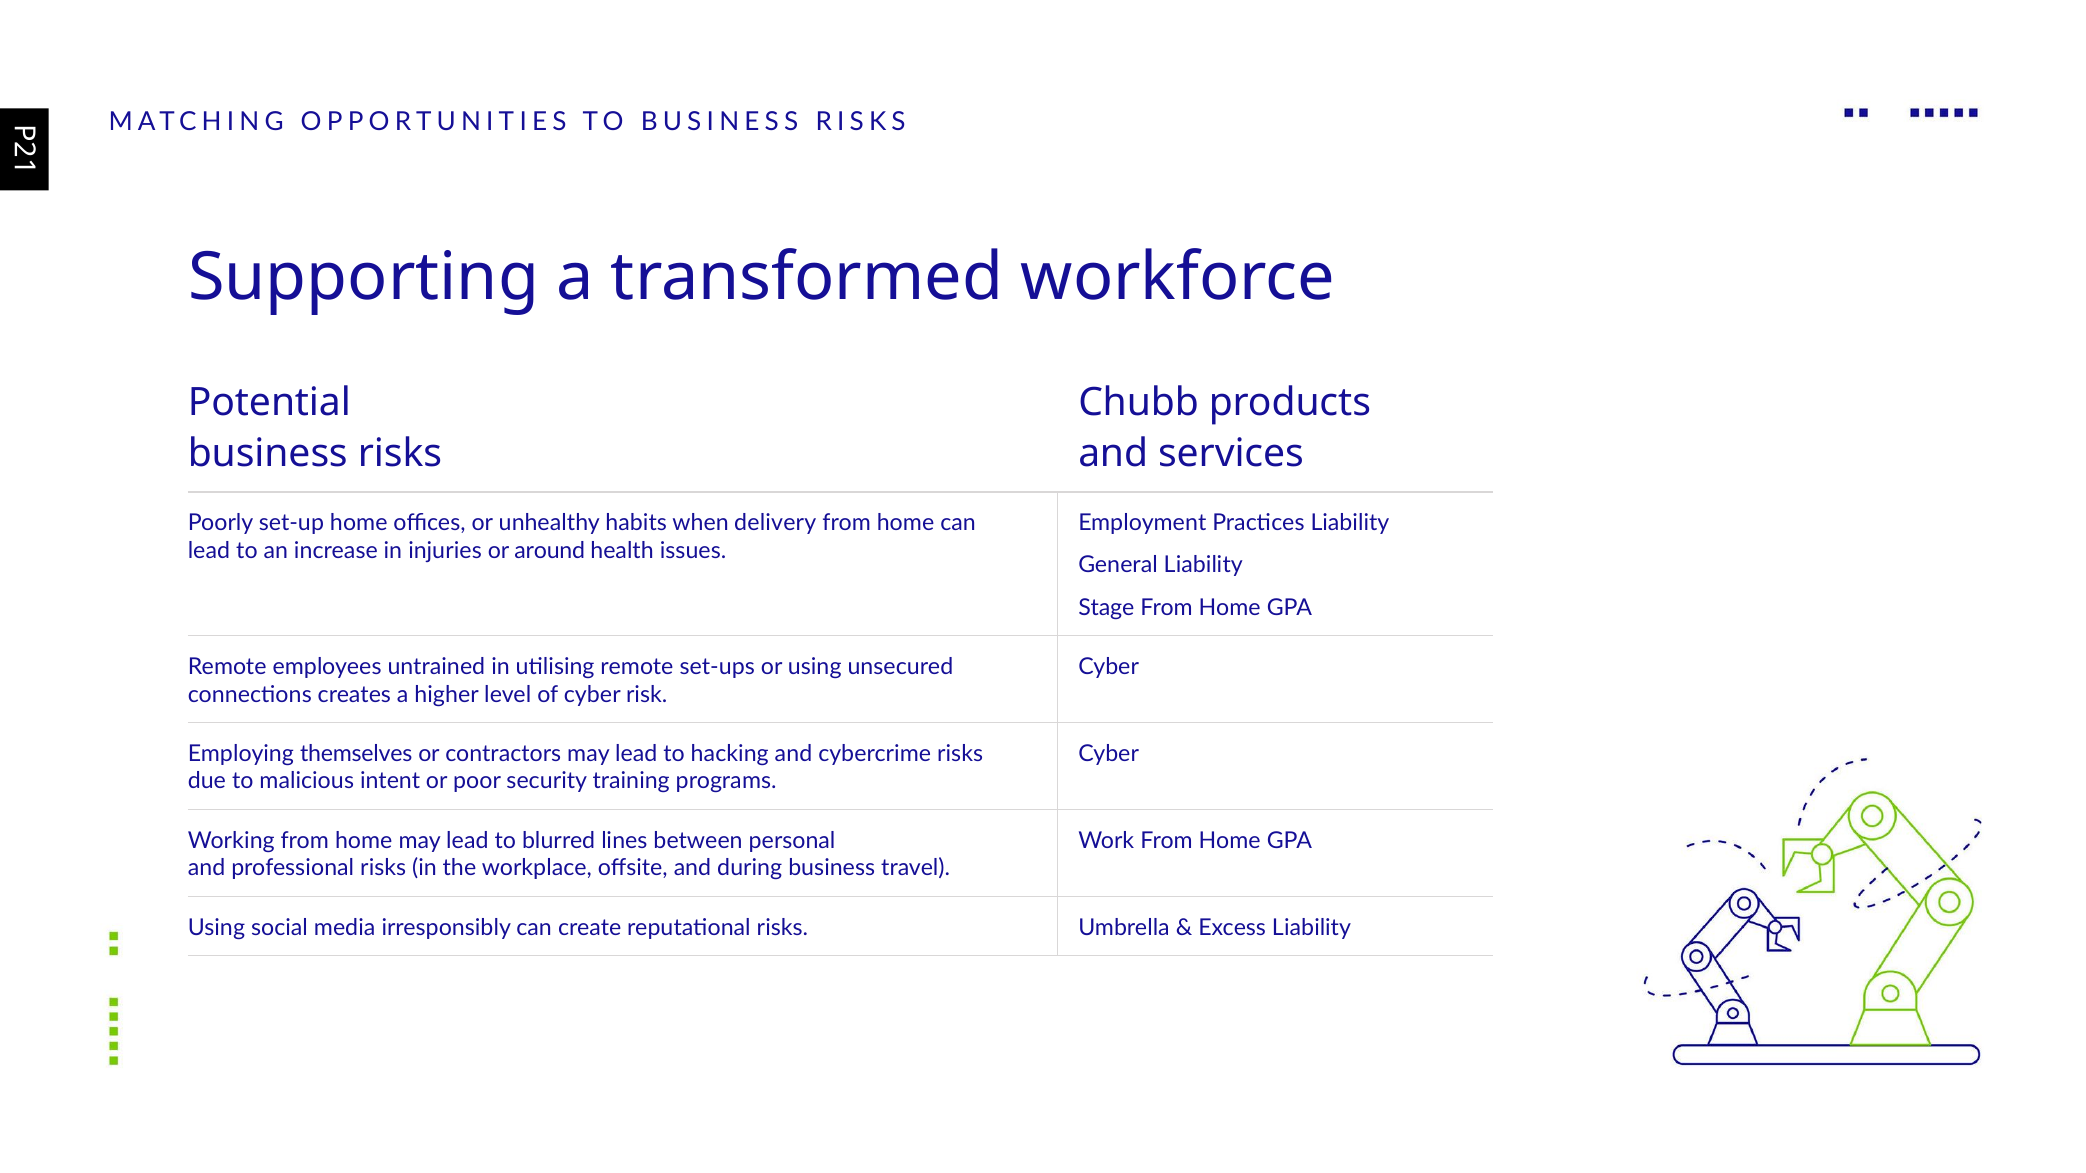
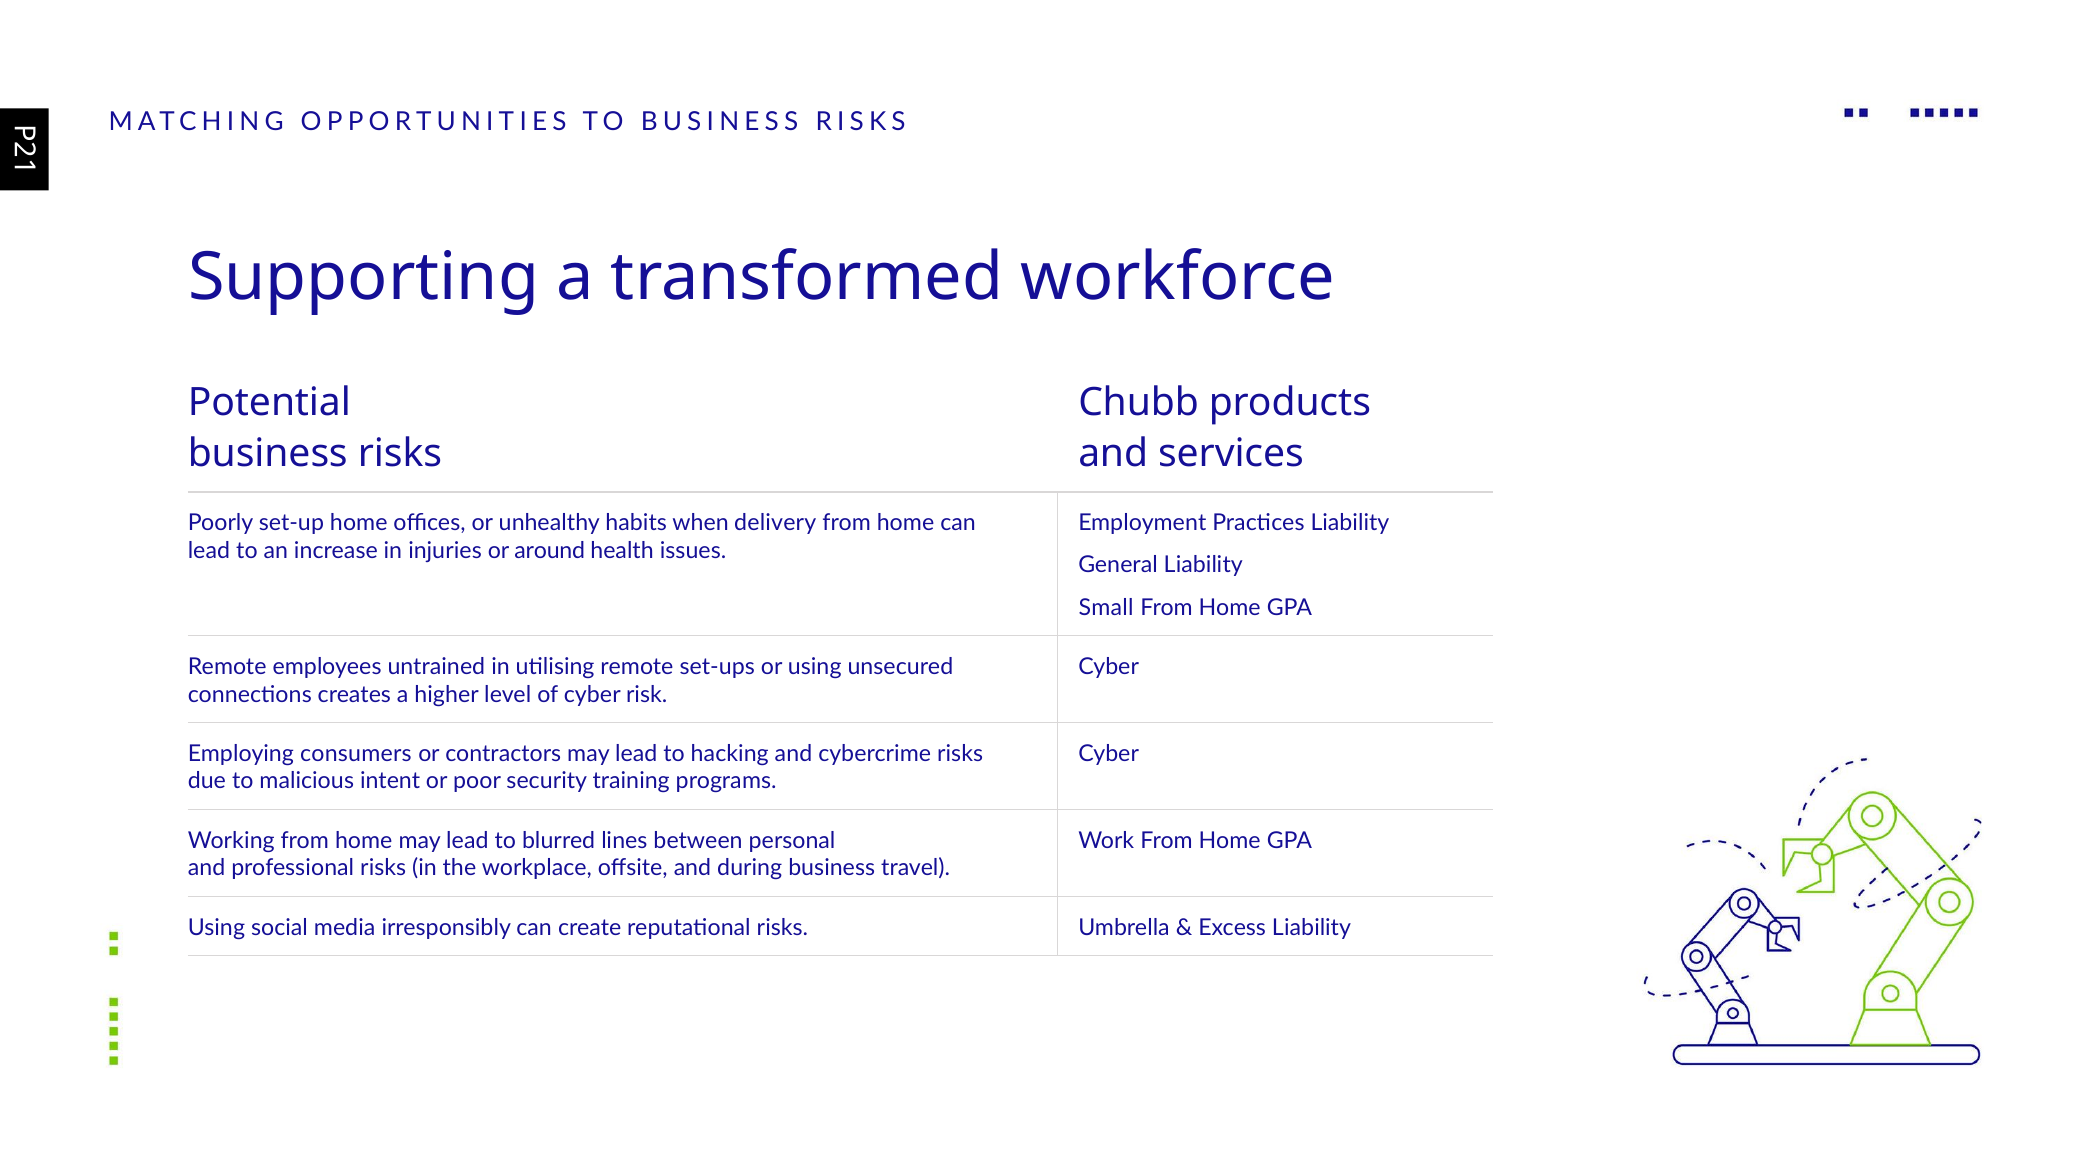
Stage: Stage -> Small (1106, 608)
themselves: themselves -> consumers (356, 754)
